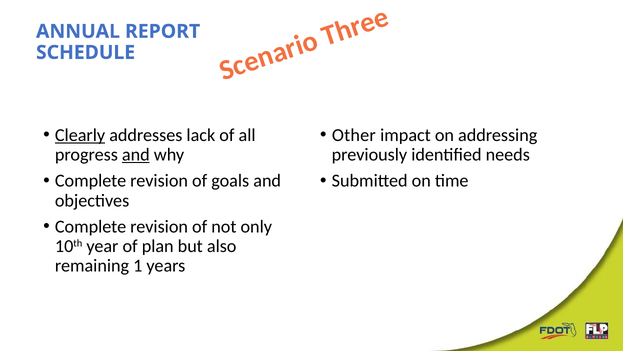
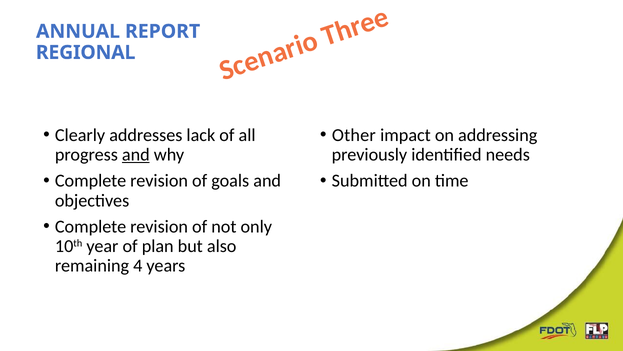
SCHEDULE: SCHEDULE -> REGIONAL (86, 52)
Clearly underline: present -> none (80, 135)
1: 1 -> 4 (138, 266)
